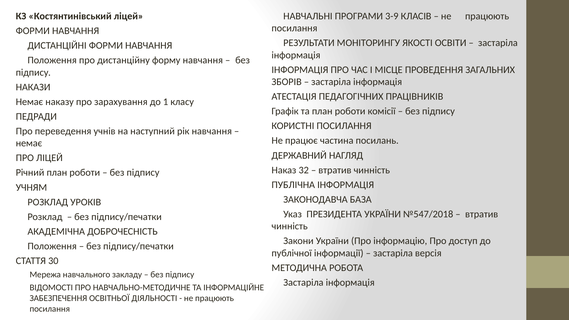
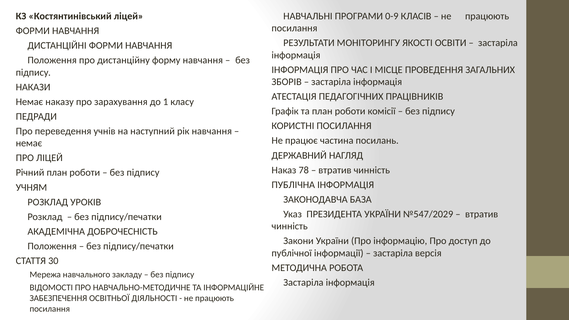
3-9: 3-9 -> 0-9 (392, 16)
32: 32 -> 78 (304, 170)
№547/2018: №547/2018 -> №547/2029 (428, 214)
